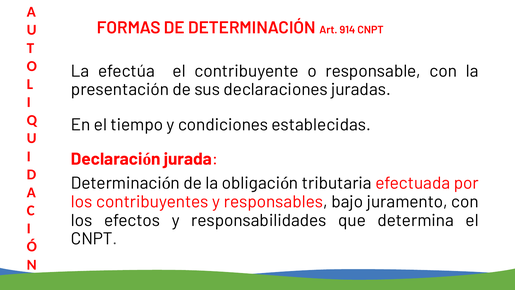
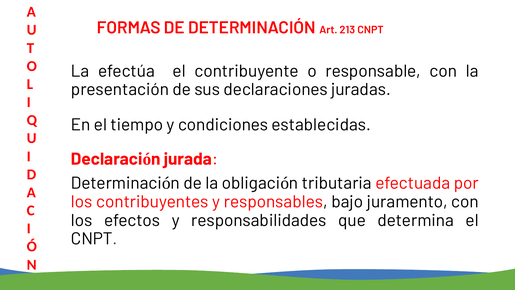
914: 914 -> 213 (347, 30)
